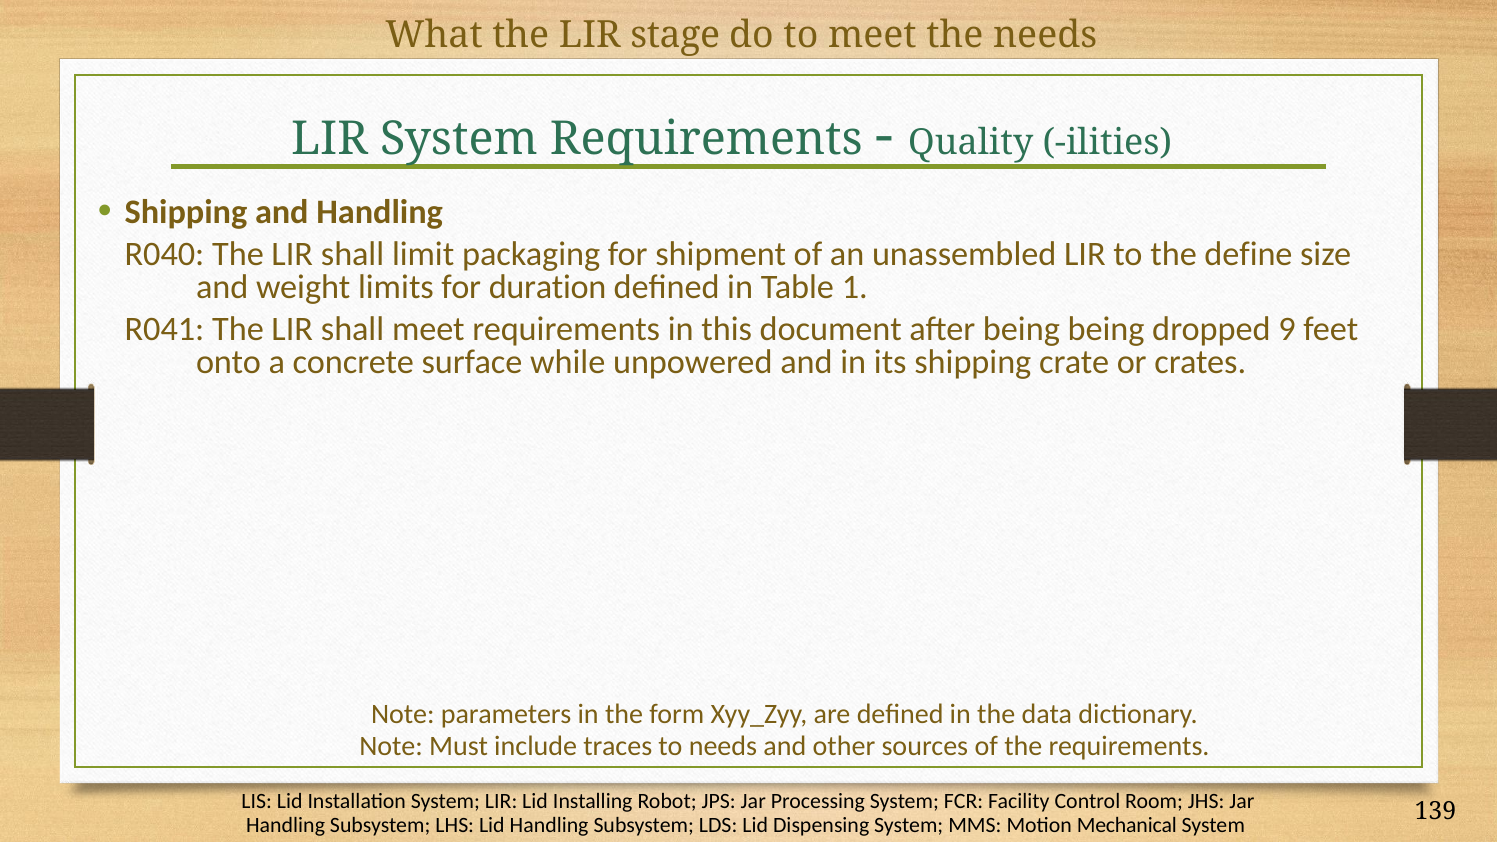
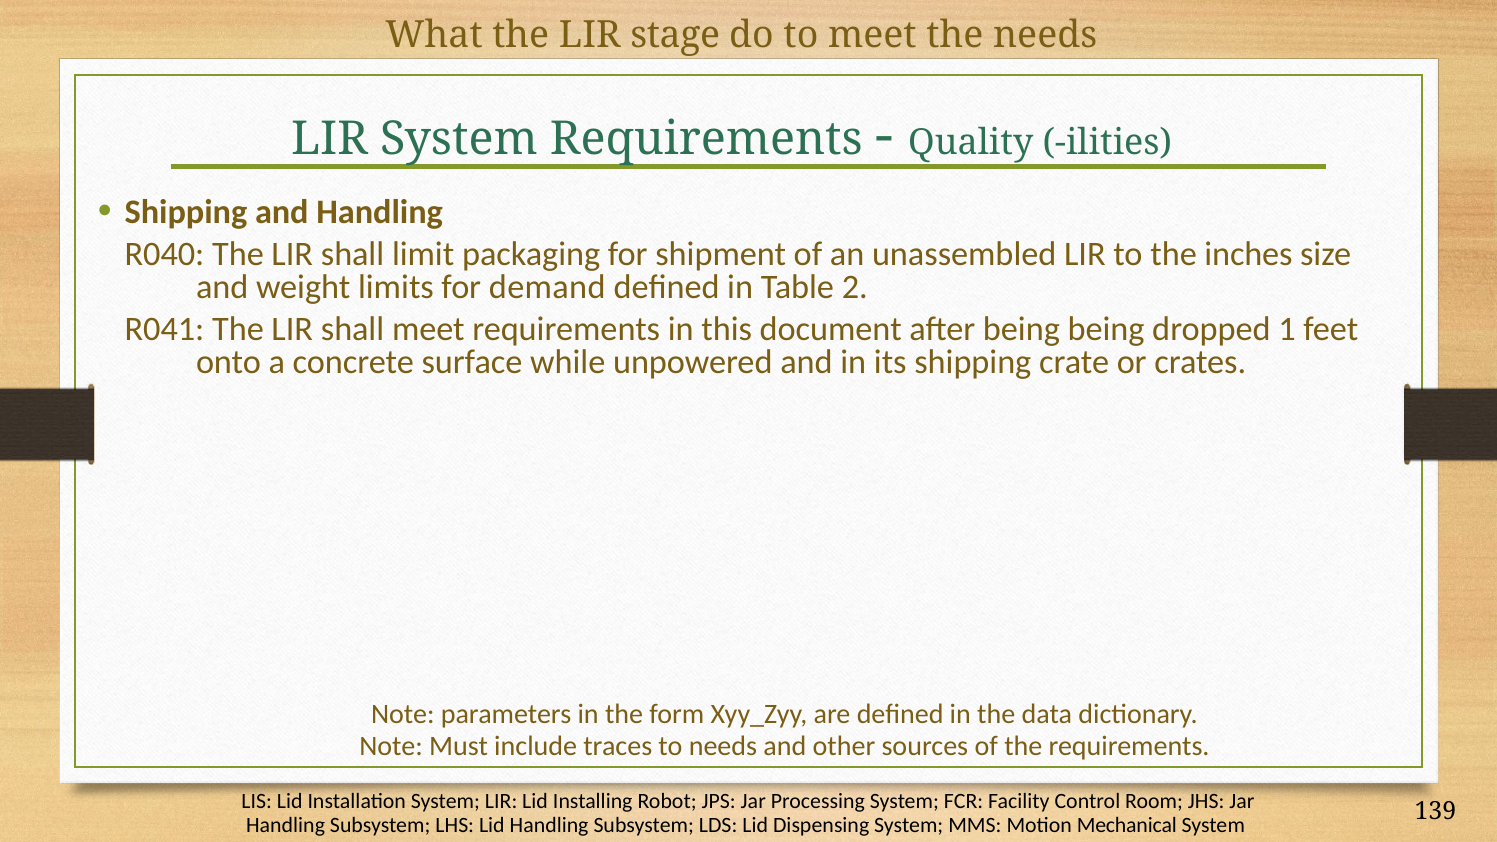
define: define -> inches (1249, 254)
duration: duration -> demand (547, 287)
1: 1 -> 2 (855, 287)
9: 9 -> 1 (1287, 330)
